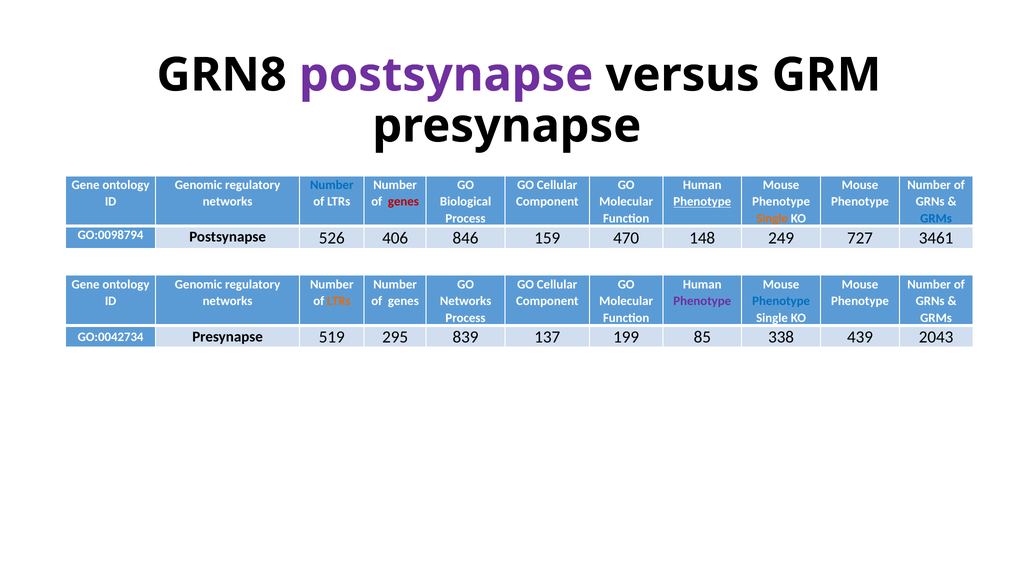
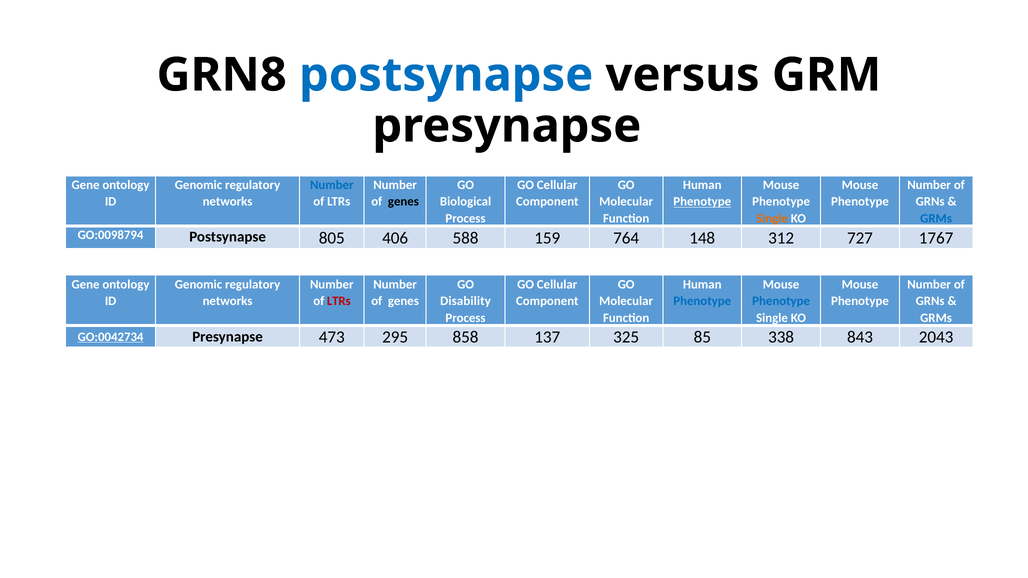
postsynapse colour: purple -> blue (446, 75)
genes colour: red -> black (403, 202)
526: 526 -> 805 (332, 238)
846: 846 -> 588 (466, 238)
470: 470 -> 764 (626, 238)
249: 249 -> 312 (781, 238)
3461: 3461 -> 1767 (936, 238)
LTRs colour: orange -> red (339, 301)
Networks: Networks -> Disability (466, 301)
Phenotype colour: purple -> blue (702, 301)
GO:0042734 underline: none -> present (111, 337)
519: 519 -> 473 (332, 337)
839: 839 -> 858 (466, 337)
199: 199 -> 325 (626, 337)
439: 439 -> 843 (860, 337)
